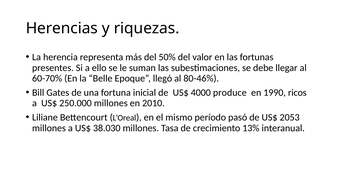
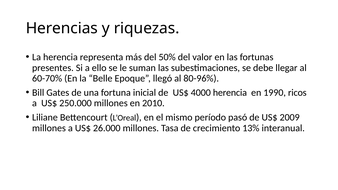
80-46%: 80-46% -> 80-96% (201, 78)
4000 produce: produce -> herencia (230, 93)
2053: 2053 -> 2009 (290, 117)
38.030: 38.030 -> 26.000 (107, 128)
